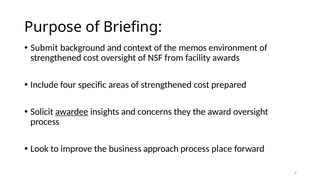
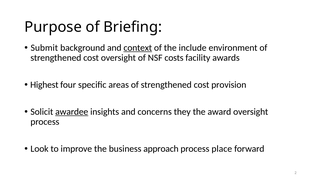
context underline: none -> present (138, 48)
memos: memos -> include (193, 48)
from: from -> costs (174, 58)
Include: Include -> Highest (44, 85)
prepared: prepared -> provision (229, 85)
